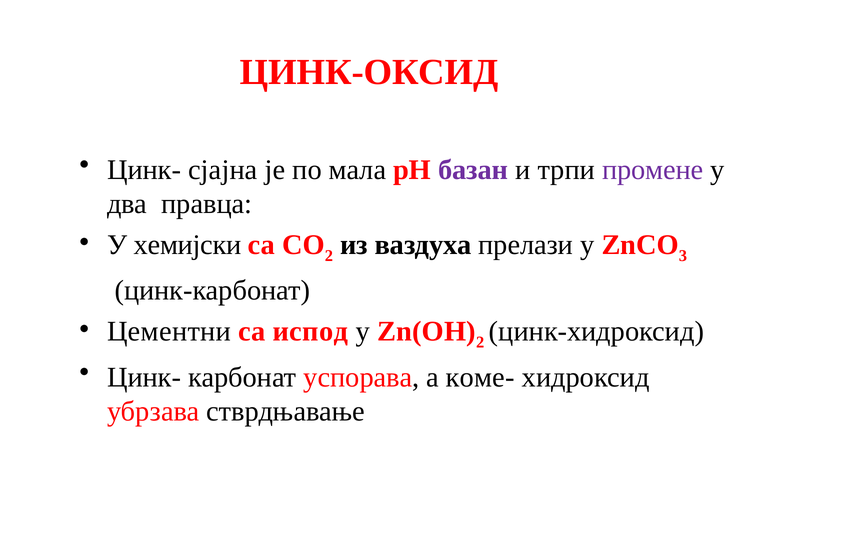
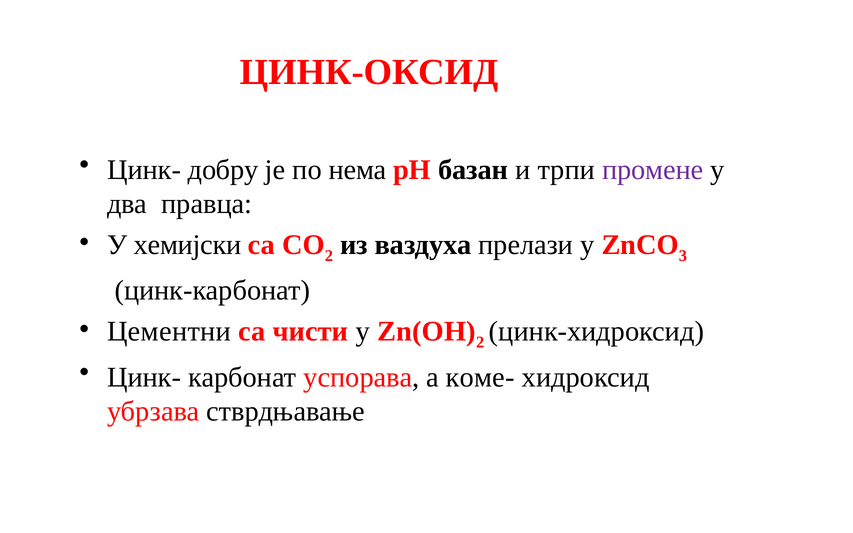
сјајна: сјајна -> добру (223, 170)
мала: мала -> нема (358, 170)
базан colour: purple -> black (473, 170)
испод: испод -> чисти (310, 332)
